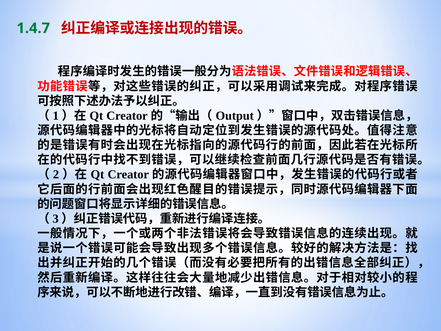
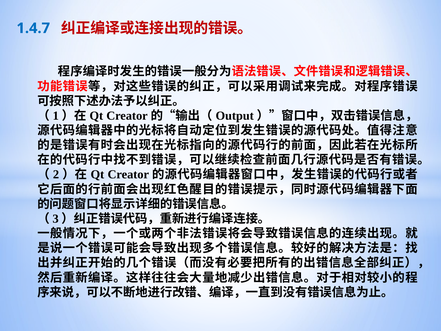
1.4.7 colour: green -> blue (33, 28)
